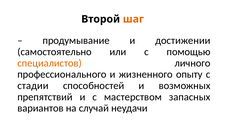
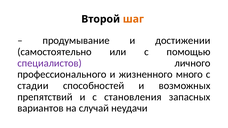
специалистов colour: orange -> purple (50, 63)
опыту: опыту -> много (189, 74)
мастерством: мастерством -> становления (133, 97)
